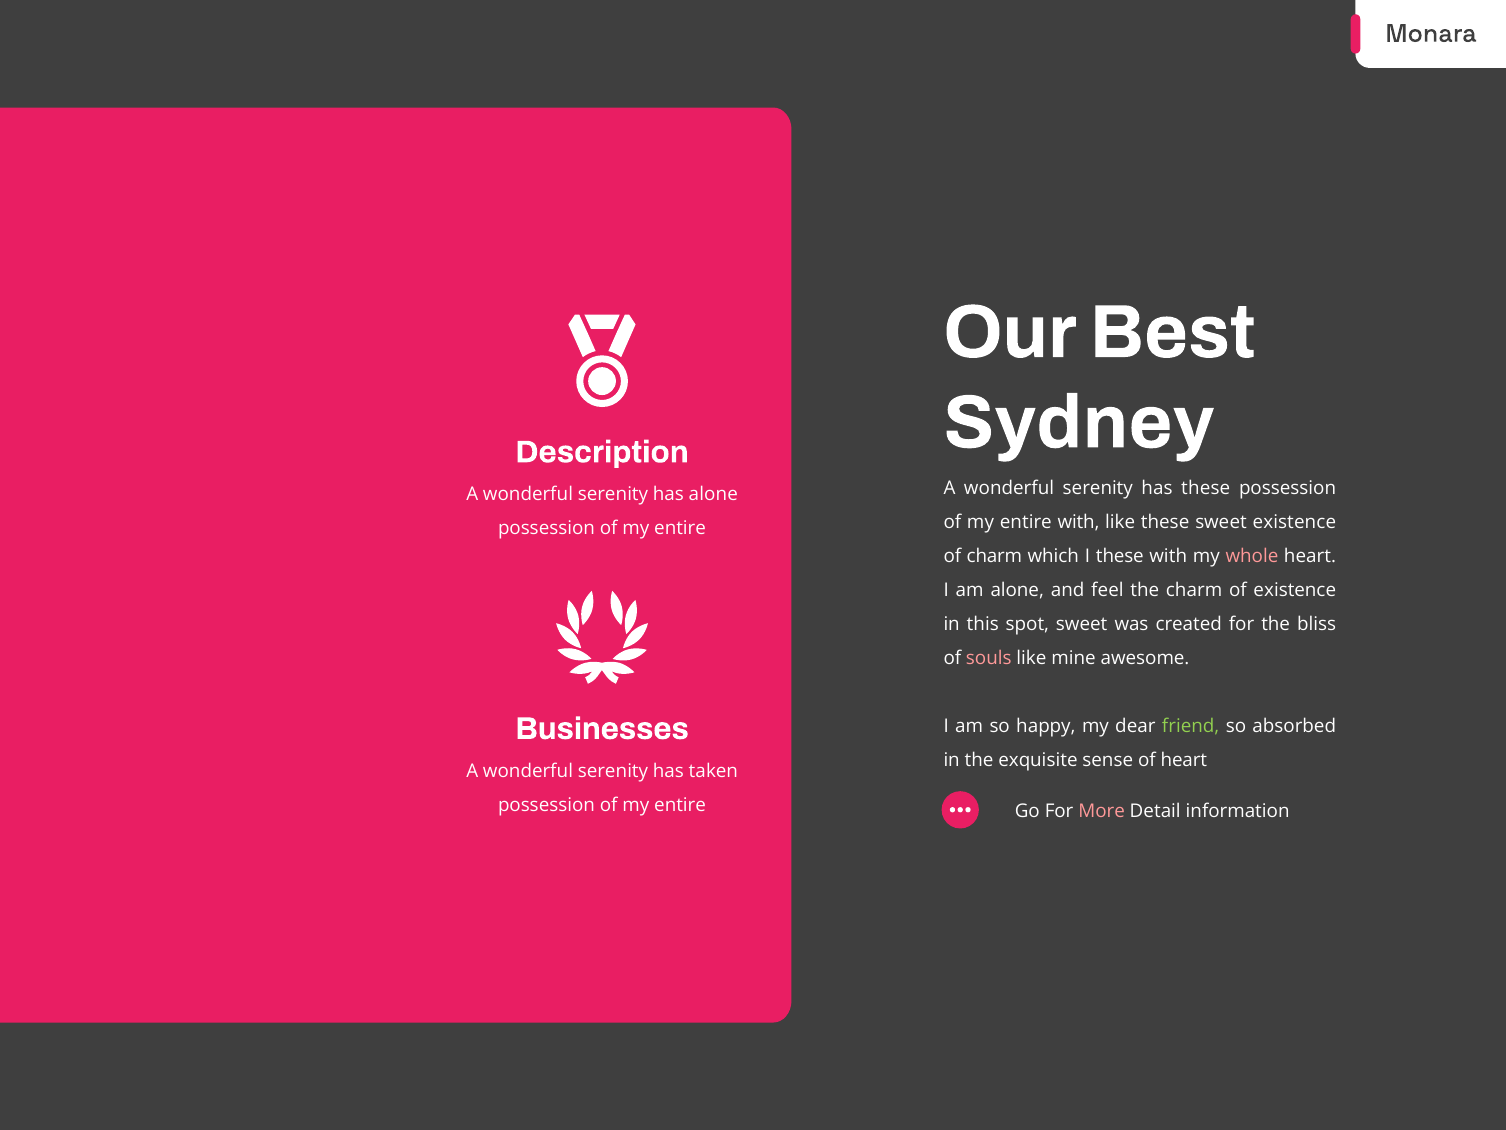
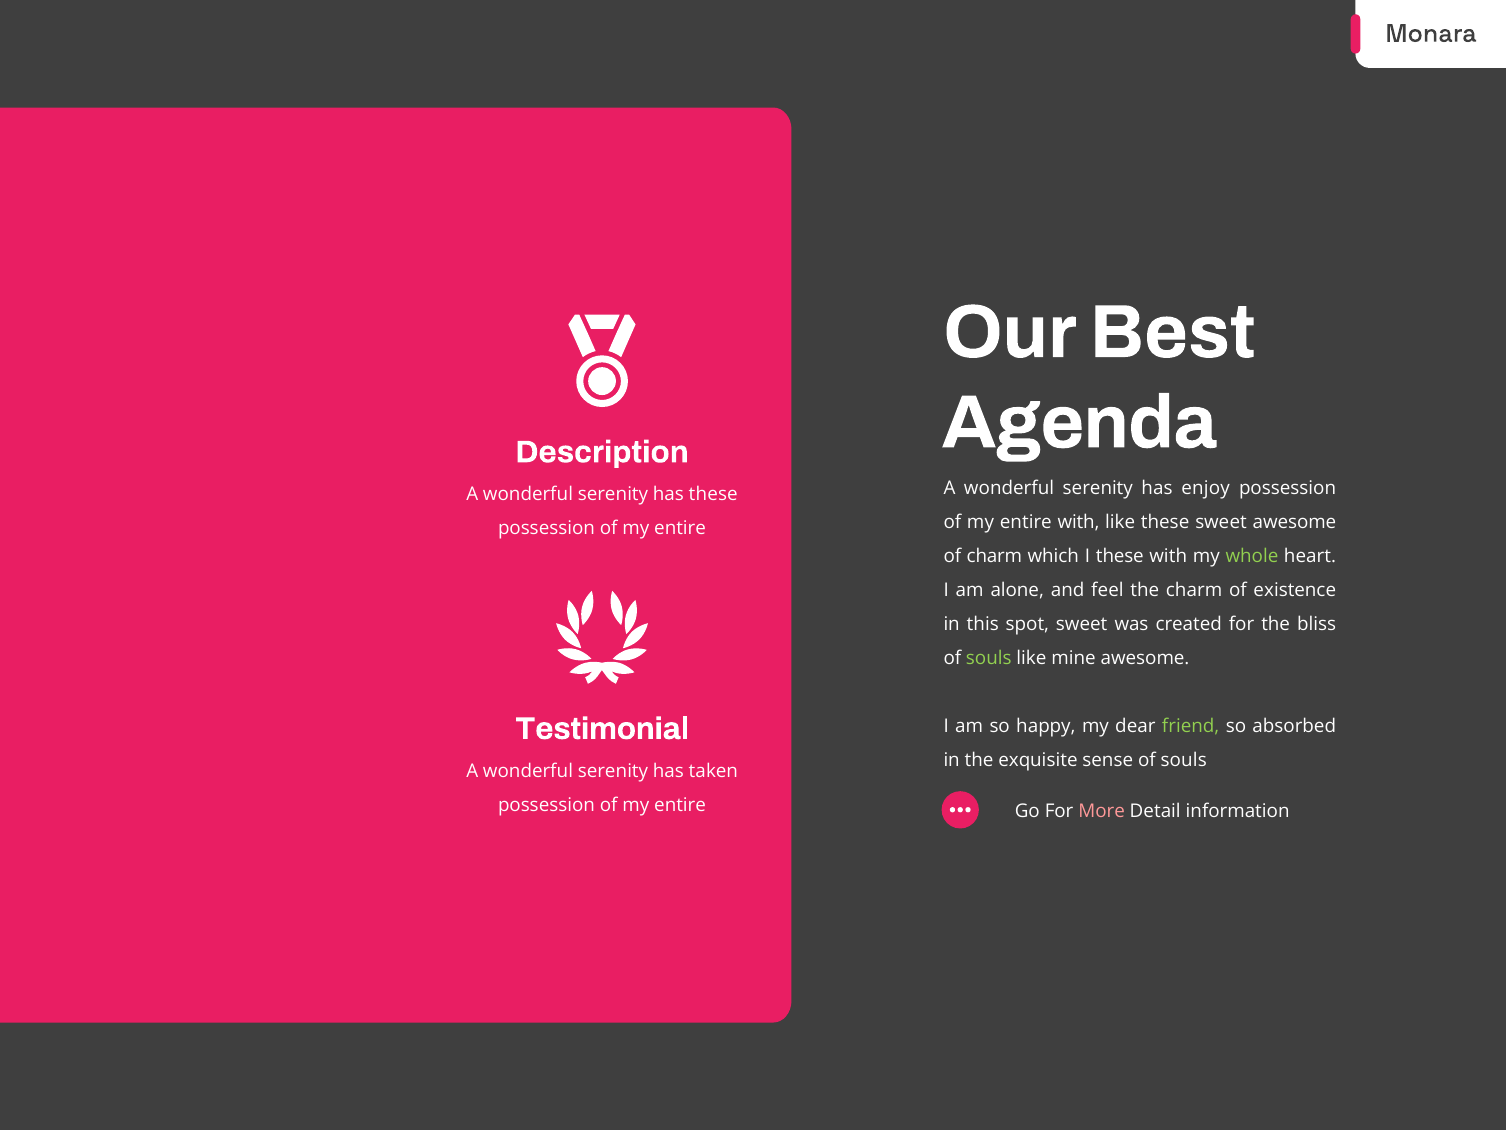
Sydney: Sydney -> Agenda (1079, 422)
has these: these -> enjoy (1206, 488)
has alone: alone -> these (713, 494)
sweet existence: existence -> awesome (1294, 522)
whole colour: pink -> light green (1252, 556)
souls colour: pink -> light green (989, 658)
Businesses: Businesses -> Testimonial (602, 728)
sense of heart: heart -> souls (1184, 760)
